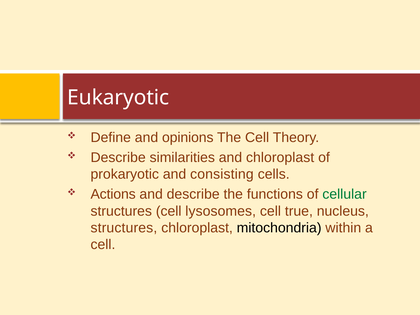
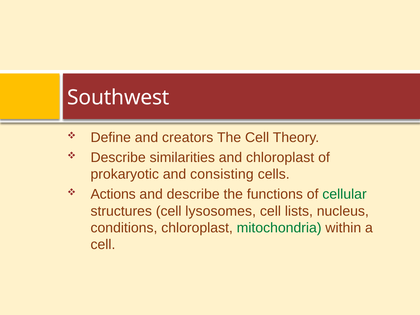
Eukaryotic: Eukaryotic -> Southwest (118, 98)
opinions: opinions -> creators (188, 137)
true: true -> lists (299, 211)
structures: structures -> conditions (124, 228)
mitochondria colour: black -> green (279, 228)
